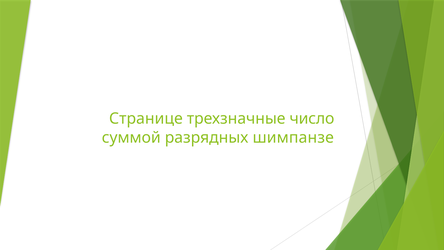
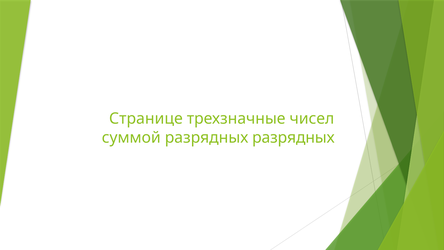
число: число -> чисел (312, 119)
разрядных шимпанзе: шимпанзе -> разрядных (293, 138)
